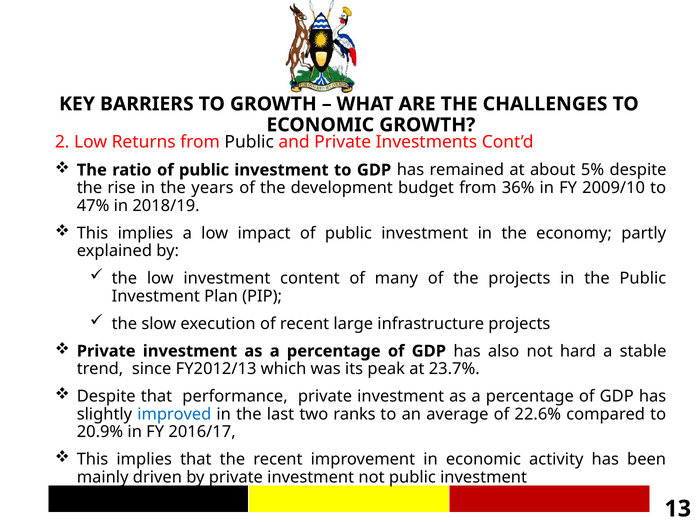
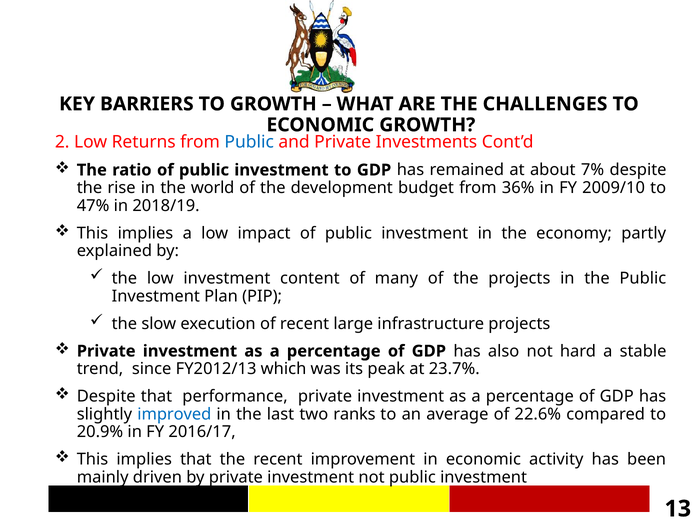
Public colour: black -> blue (249, 142)
5%: 5% -> 7% (593, 170)
years: years -> world (213, 188)
